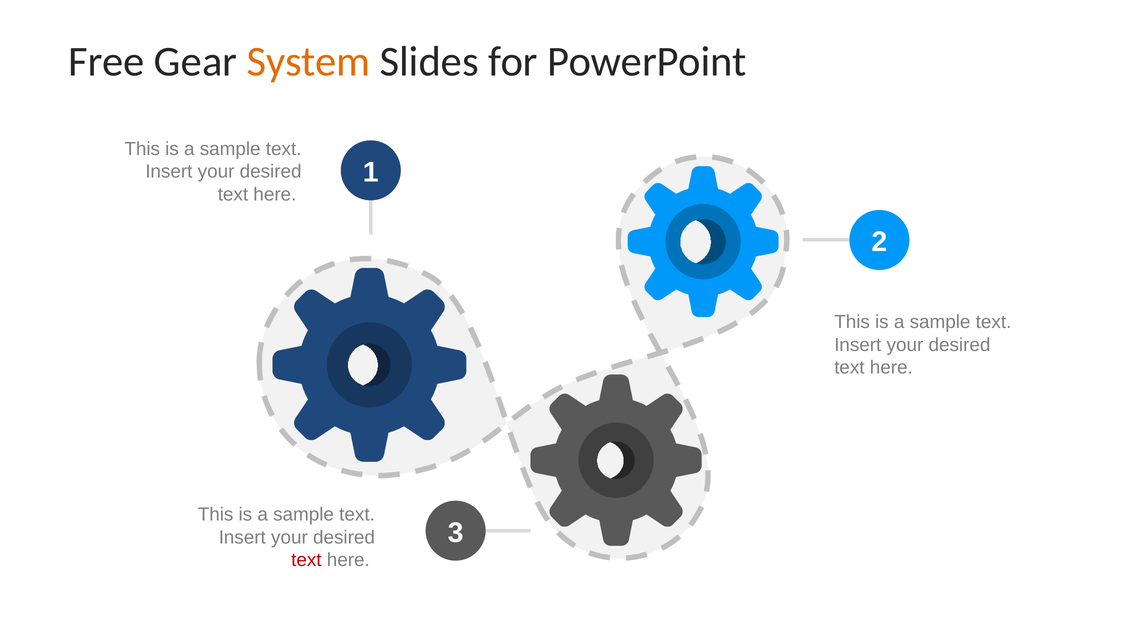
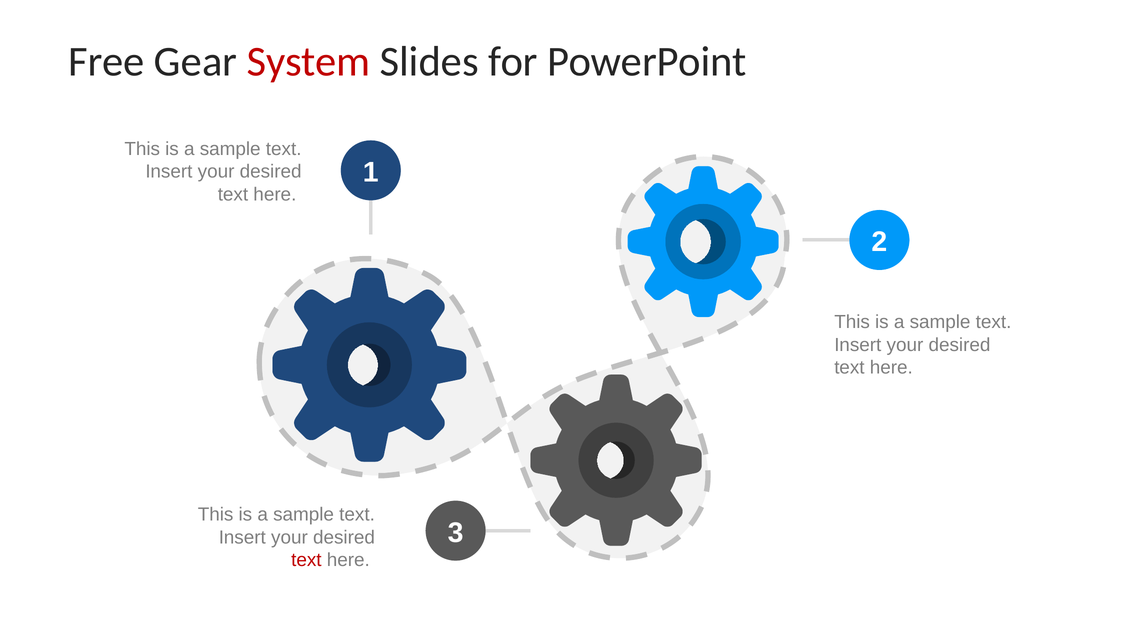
System colour: orange -> red (309, 62)
